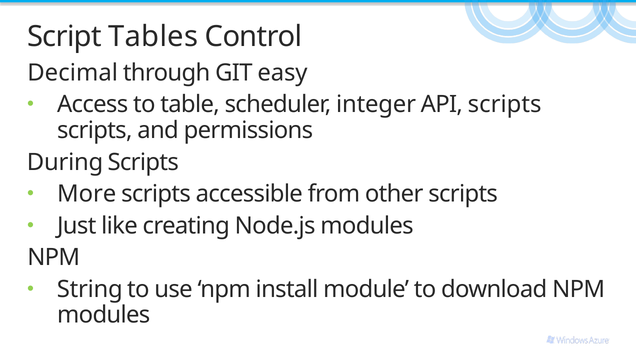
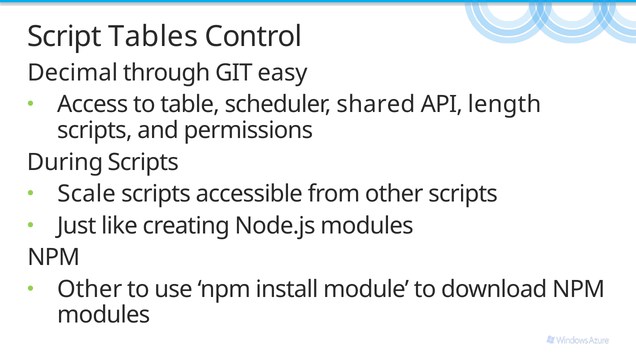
integer: integer -> shared (376, 105)
API scripts: scripts -> length (504, 105)
More: More -> Scale (87, 194)
String: String -> Other (90, 289)
